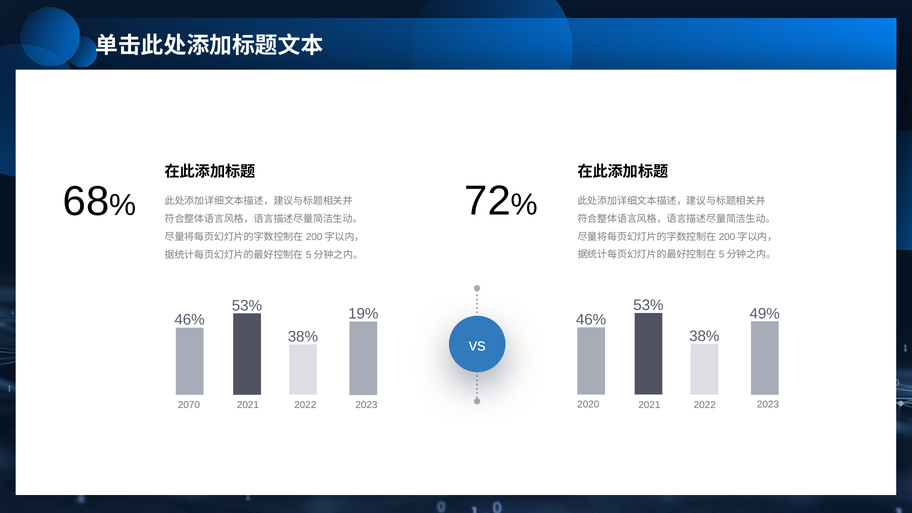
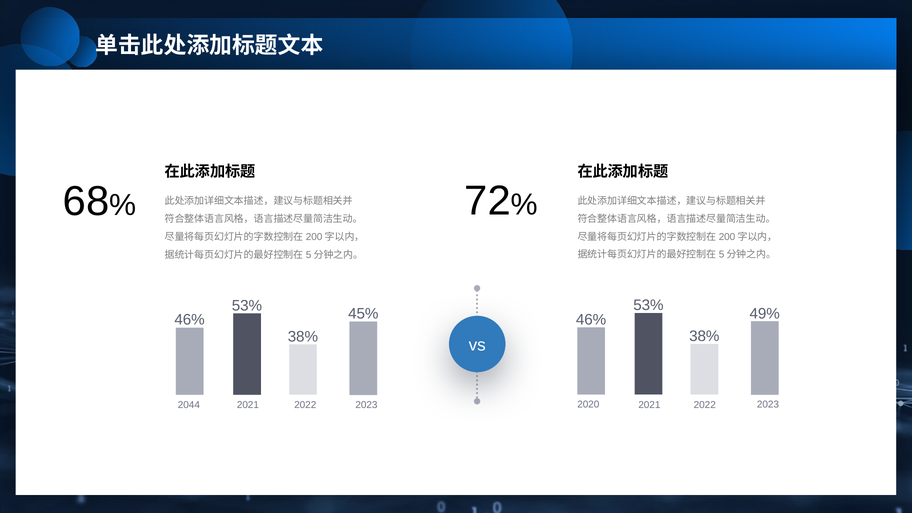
19%: 19% -> 45% (363, 314)
2070: 2070 -> 2044 (189, 405)
